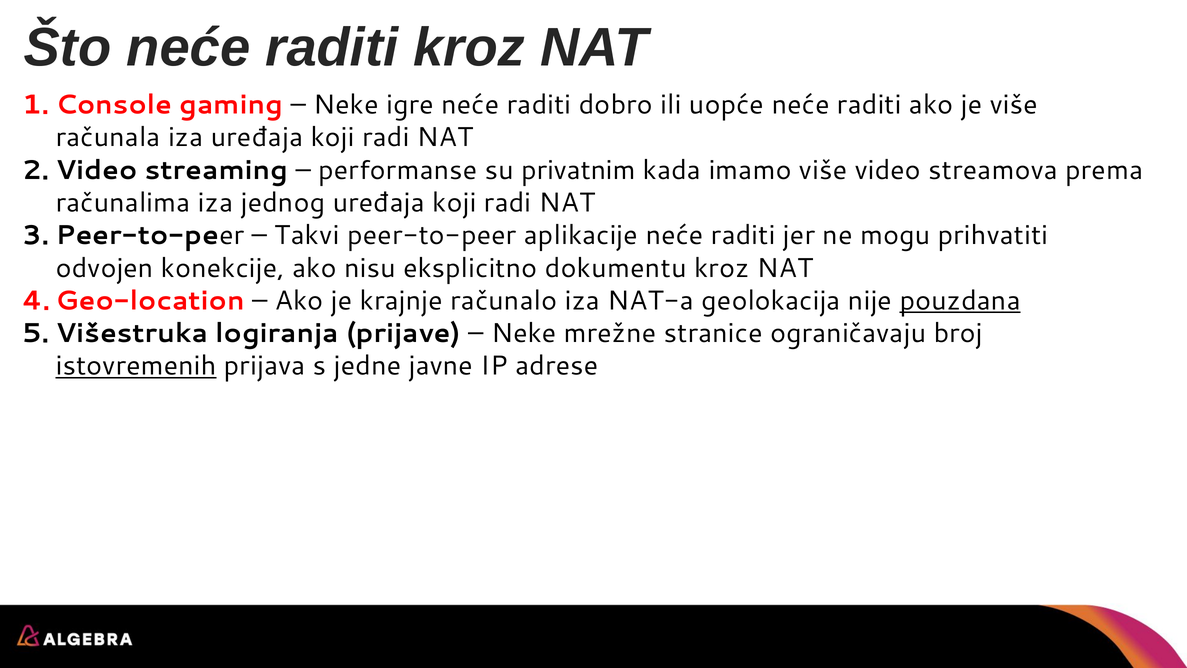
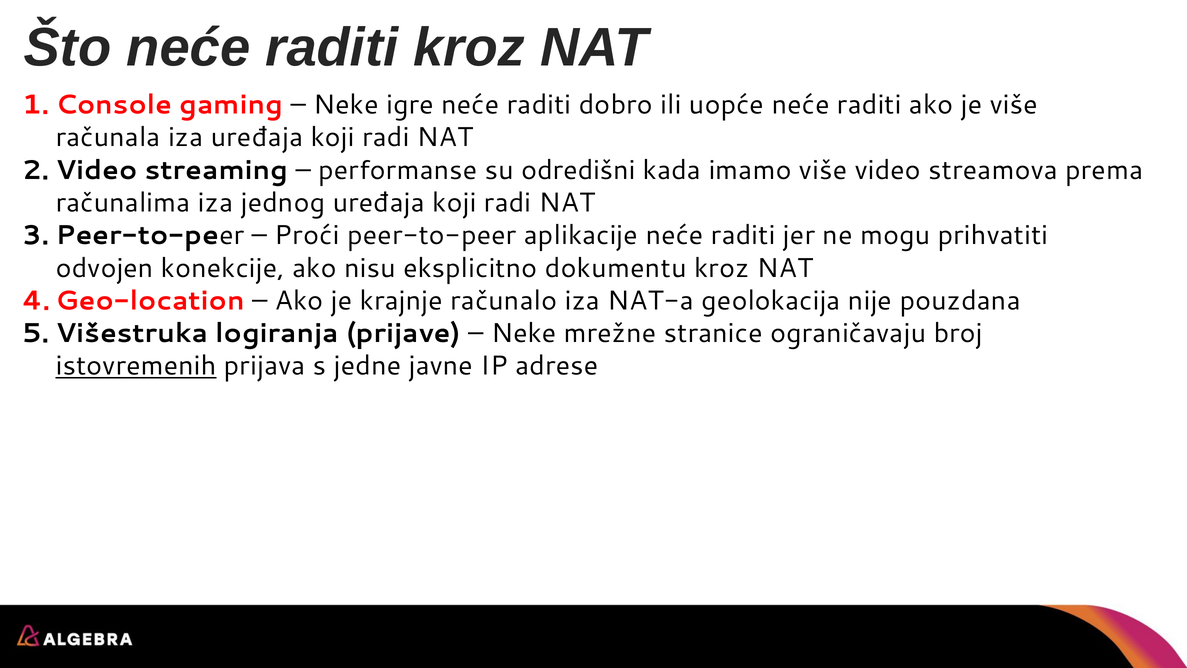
privatnim: privatnim -> odredišni (578, 170)
Takvi: Takvi -> Proći (307, 235)
pouzdana underline: present -> none (960, 301)
